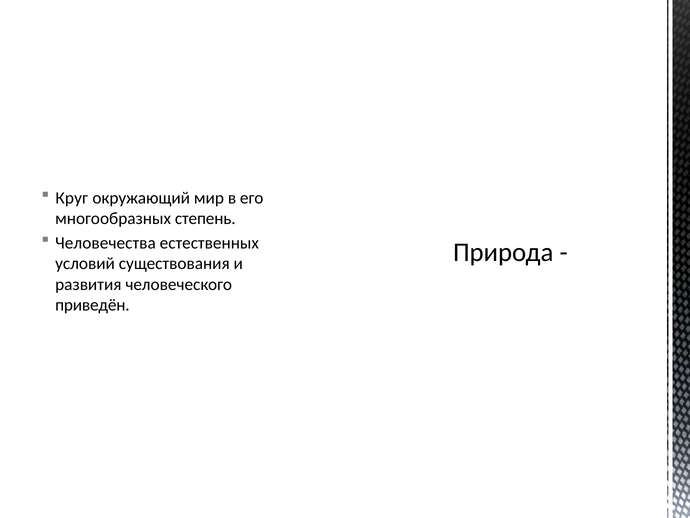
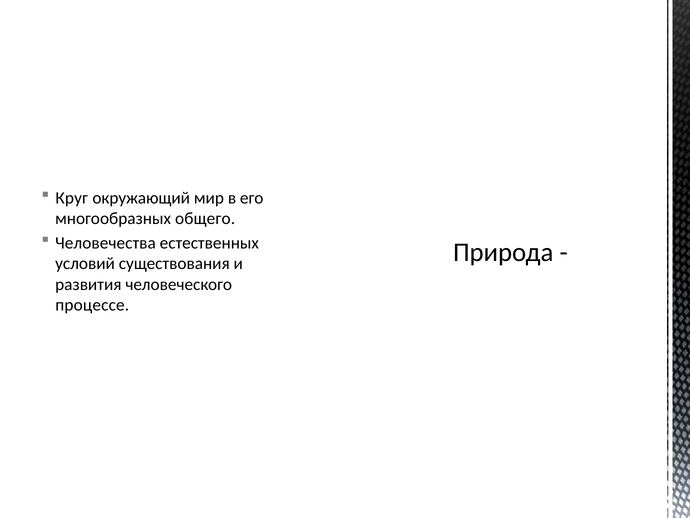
степень: степень -> общего (205, 219)
приведён: приведён -> процессе (92, 305)
